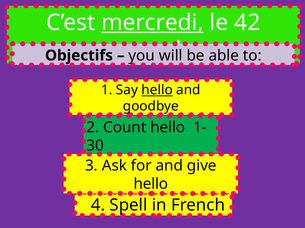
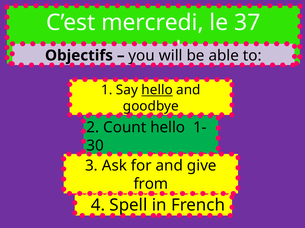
mercredi underline: present -> none (152, 23)
42: 42 -> 37 (247, 23)
hello: hello -> from (151, 184)
